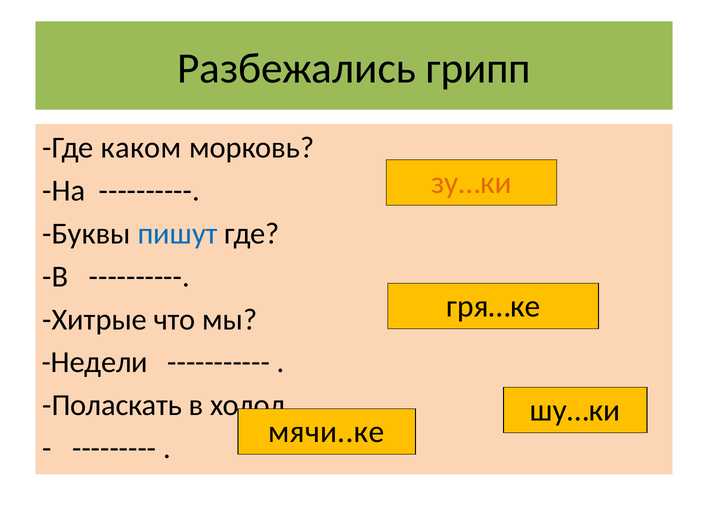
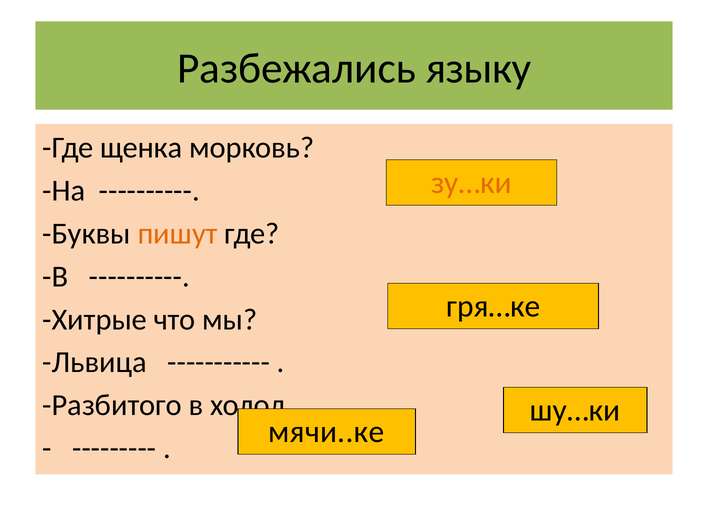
грипп: грипп -> языку (478, 69)
каком: каком -> щенка (141, 148)
пишут colour: blue -> orange (178, 234)
Недели: Недели -> Львица (95, 362)
Поласкать: Поласкать -> Разбитого (112, 405)
